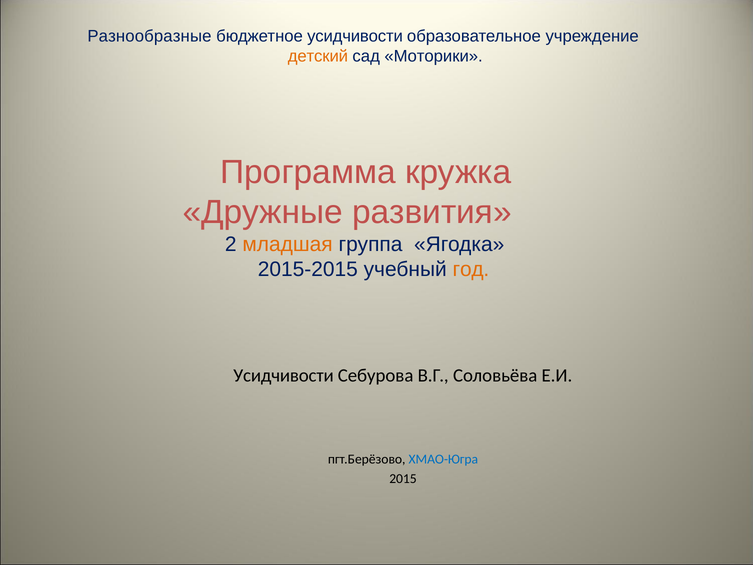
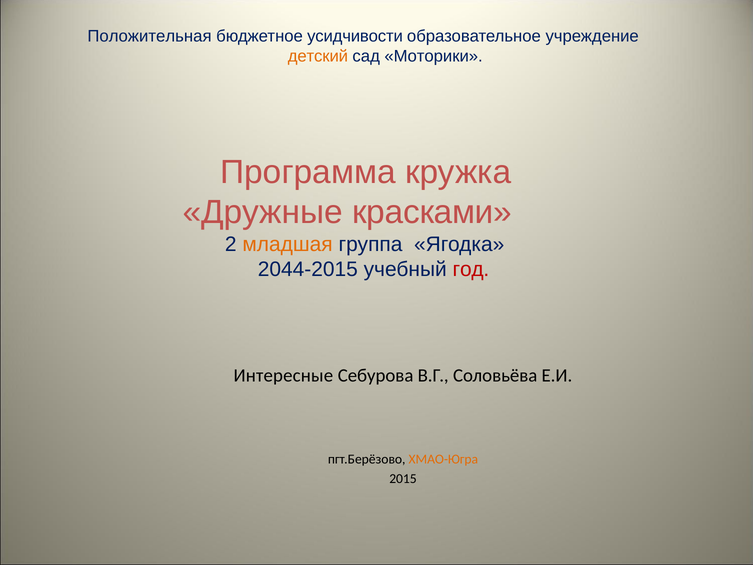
Разнообразные: Разнообразные -> Положительная (149, 36)
развития: развития -> красками (432, 212)
2015-2015: 2015-2015 -> 2044-2015 (308, 269)
год colour: orange -> red (471, 269)
Усидчивости: Усидчивости -> Интересные (283, 375)
ХМАО-Югра colour: blue -> orange (443, 459)
